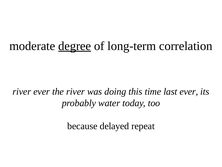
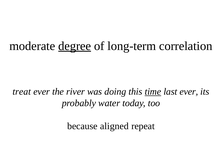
river: river -> treat (22, 91)
time underline: none -> present (153, 91)
delayed: delayed -> aligned (114, 126)
